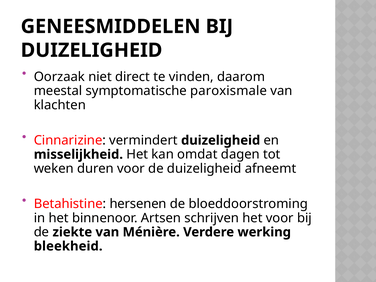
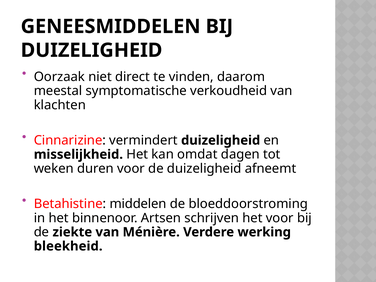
paroxismale: paroxismale -> verkoudheid (229, 91)
hersenen: hersenen -> middelen (138, 204)
